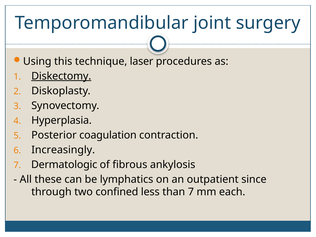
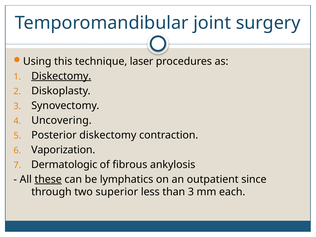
Hyperplasia: Hyperplasia -> Uncovering (61, 120)
Posterior coagulation: coagulation -> diskectomy (108, 135)
Increasingly: Increasingly -> Vaporization (63, 150)
these underline: none -> present (48, 179)
confined: confined -> superior (117, 192)
than 7: 7 -> 3 (191, 192)
